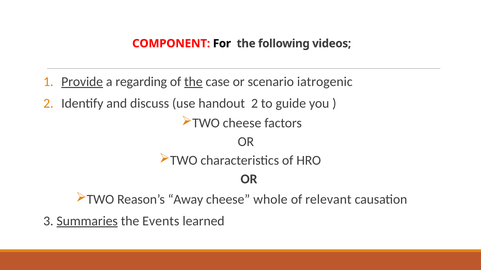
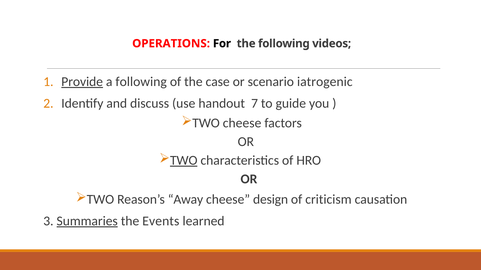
COMPONENT: COMPONENT -> OPERATIONS (171, 44)
a regarding: regarding -> following (141, 82)
the underline: present -> none (193, 82)
handout 2: 2 -> 7 (255, 104)
TWO underline: none -> present (184, 161)
whole: whole -> design (271, 200)
relevant: relevant -> criticism (328, 200)
